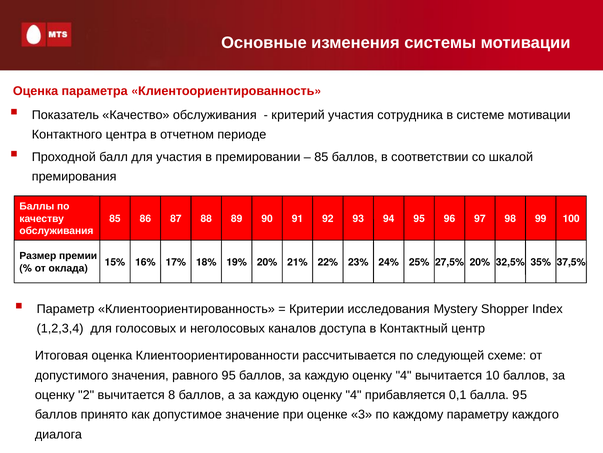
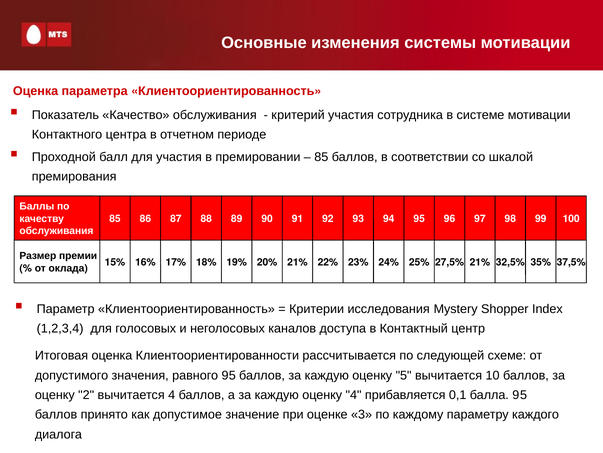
20%: 20% -> 21% (480, 262)
4: 4 -> 5 (404, 376)
вычитается 8: 8 -> 4 (172, 395)
